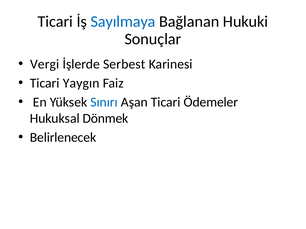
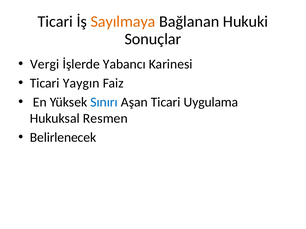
Sayılmaya colour: blue -> orange (123, 22)
Serbest: Serbest -> Yabancı (124, 64)
Ödemeler: Ödemeler -> Uygulama (211, 102)
Dönmek: Dönmek -> Resmen (105, 119)
